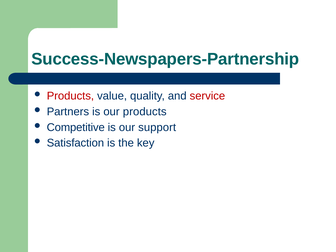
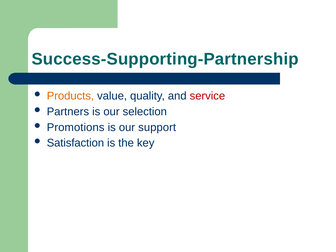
Success-Newspapers-Partnership: Success-Newspapers-Partnership -> Success-Supporting-Partnership (165, 59)
Products colour: red -> orange (70, 96)
our products: products -> selection (145, 112)
Competitive: Competitive -> Promotions (76, 127)
